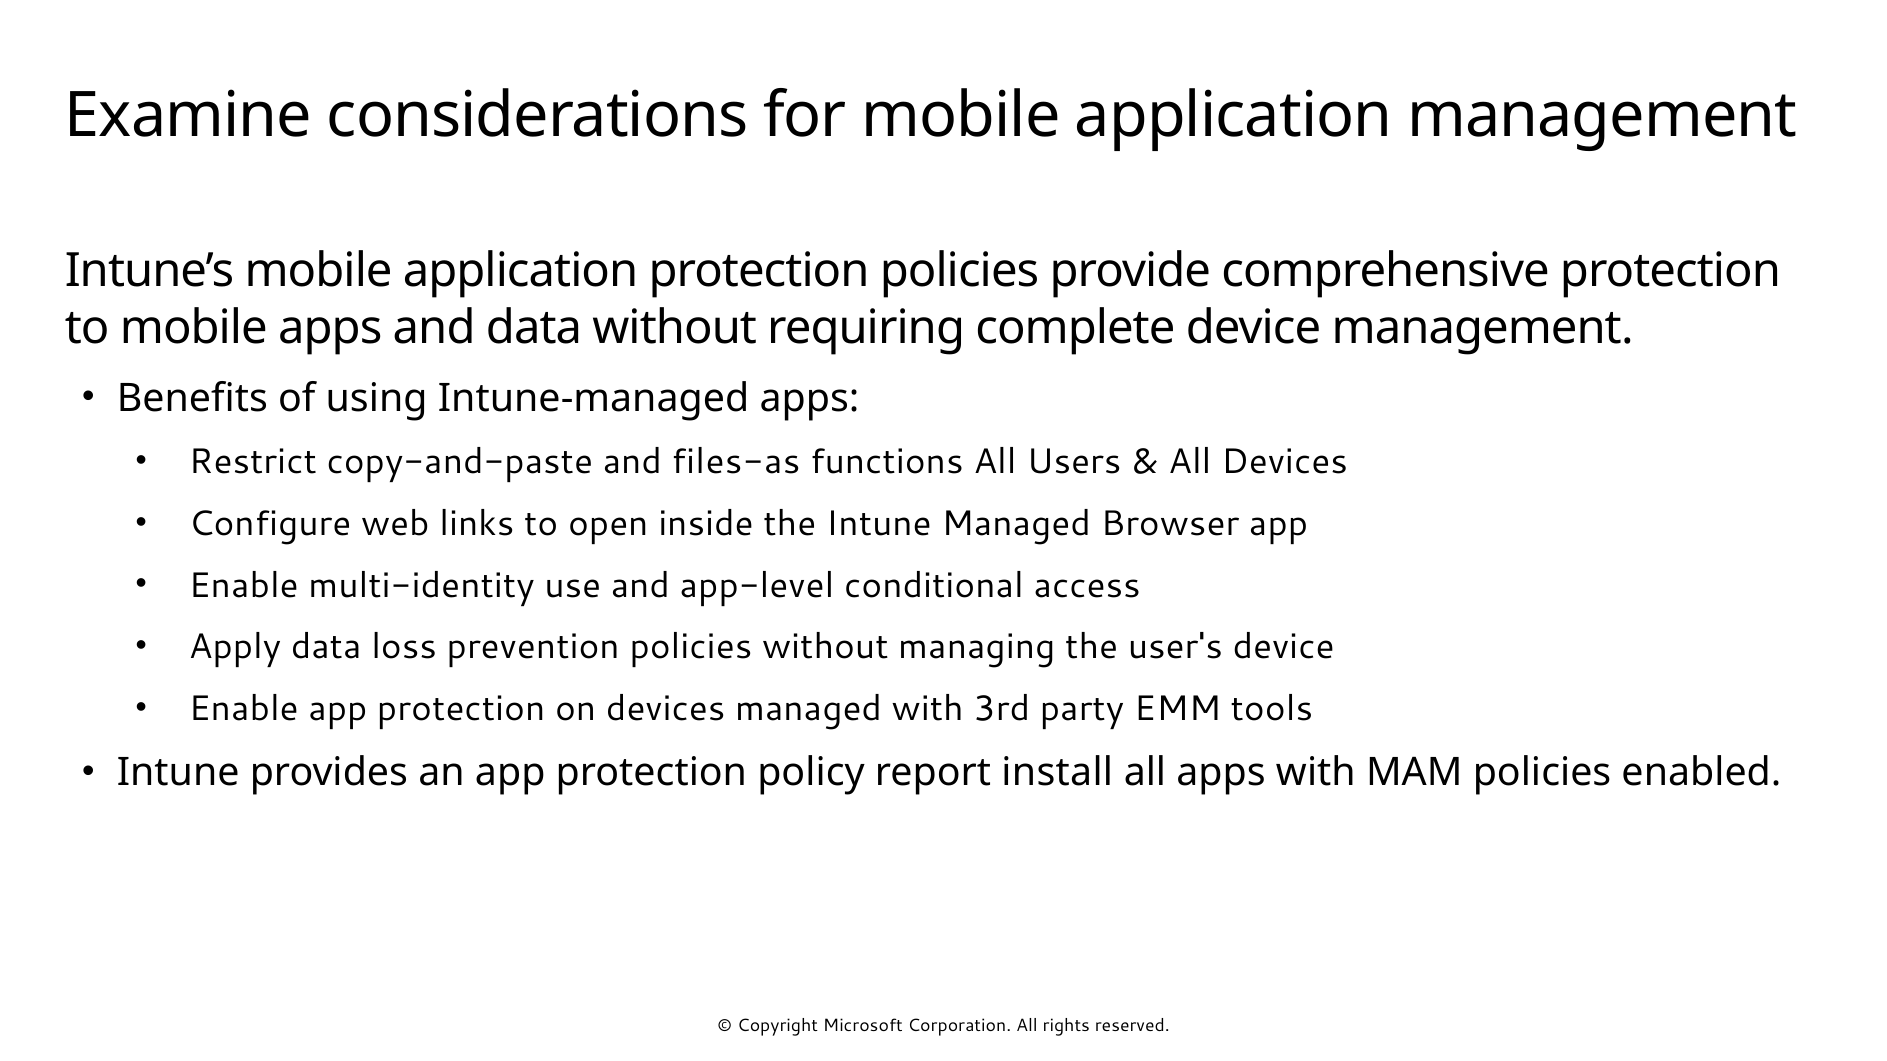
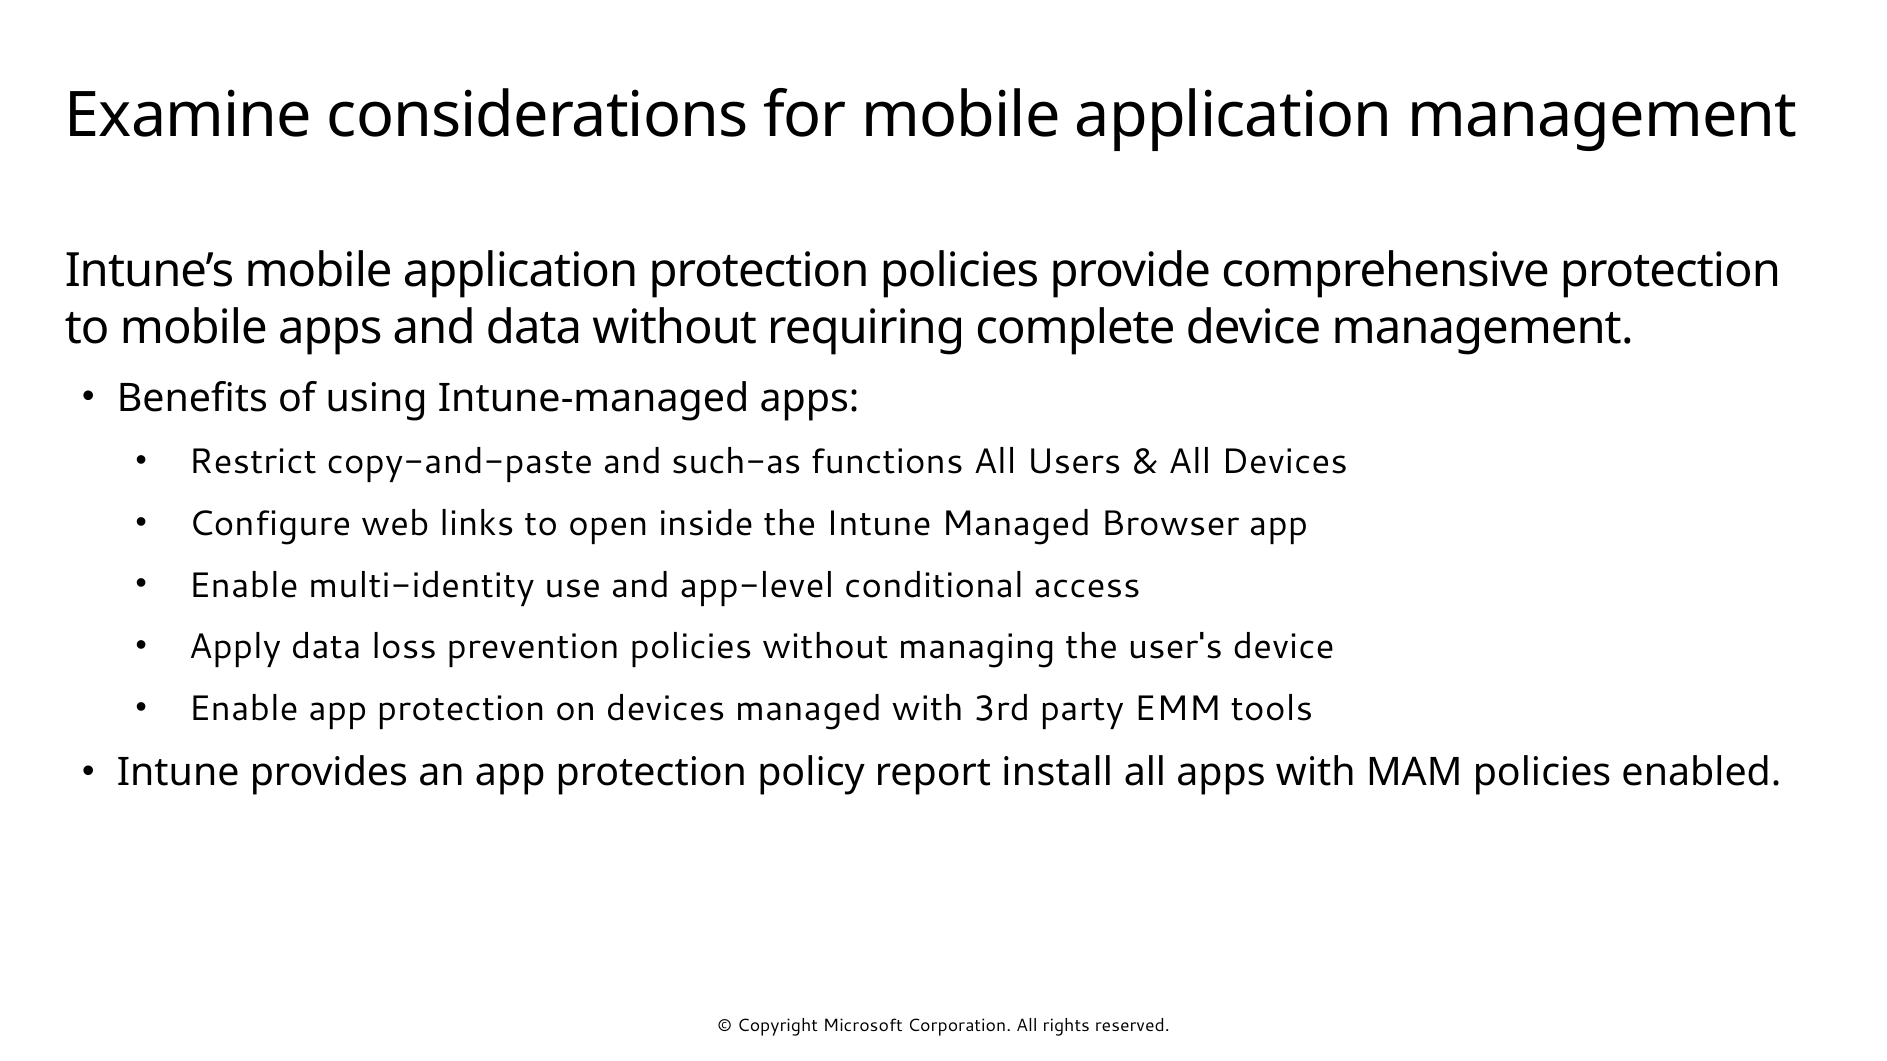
files-as: files-as -> such-as (736, 462)
